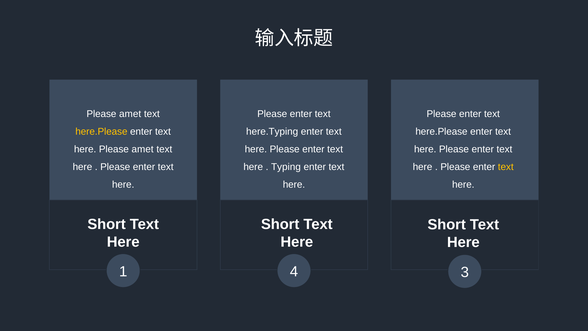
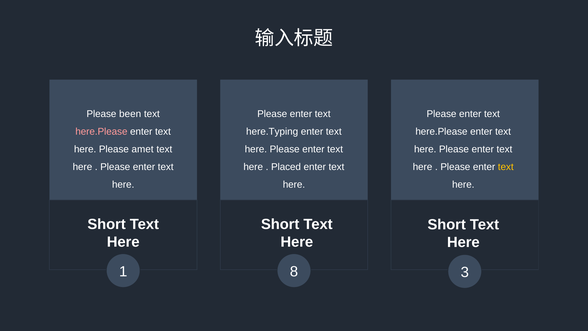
amet: amet -> been (130, 114)
here.Please colour: yellow -> pink (101, 131)
Typing: Typing -> Placed (286, 167)
4: 4 -> 8 (294, 271)
